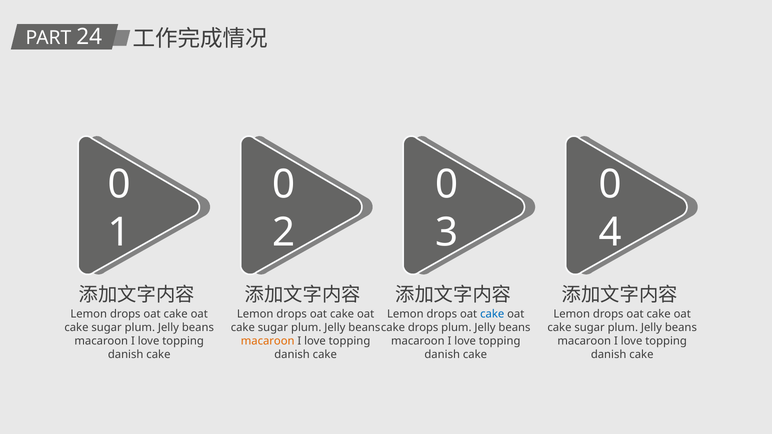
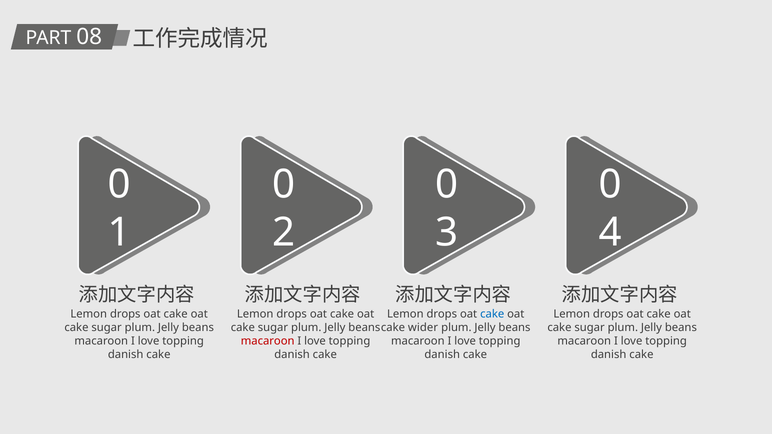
24: 24 -> 08 (89, 37)
cake drops: drops -> wider (423, 328)
macaroon colour: orange -> red (268, 341)
